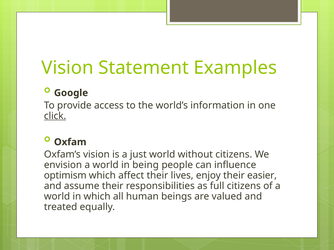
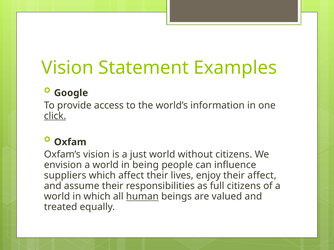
optimism: optimism -> suppliers (65, 176)
their easier: easier -> affect (262, 176)
human underline: none -> present (142, 197)
